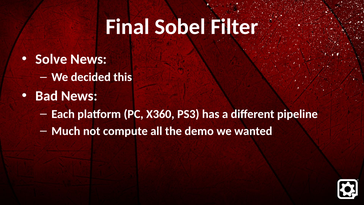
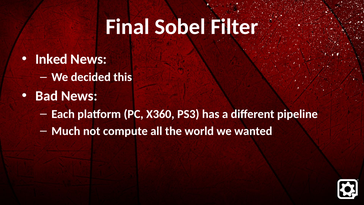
Solve: Solve -> Inked (51, 59)
demo: demo -> world (199, 131)
